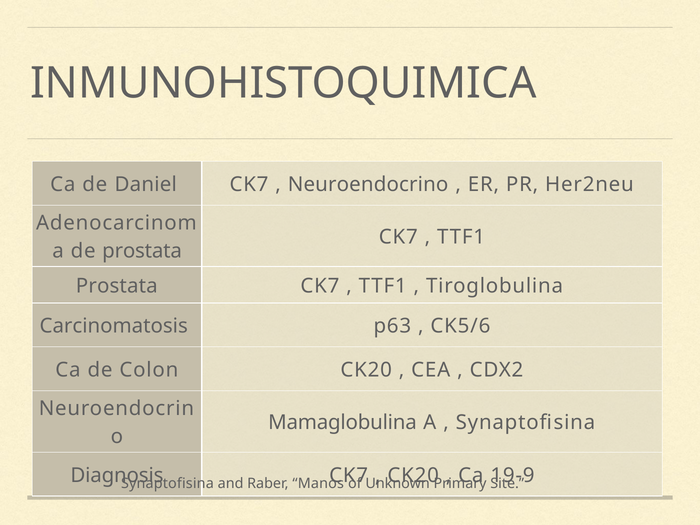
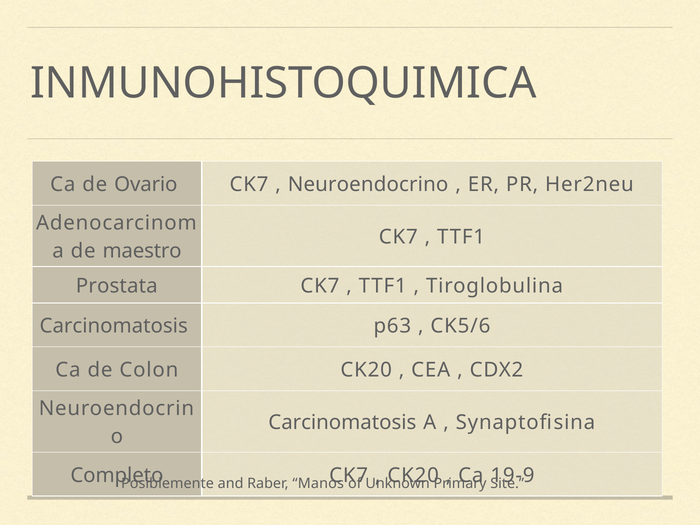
Daniel: Daniel -> Ovario (146, 184)
de prostata: prostata -> maestro (142, 251)
Mamaglobulina: Mamaglobulina -> Carcinomatosis (342, 423)
Diagnosis: Diagnosis -> Completo (117, 475)
Synaptofisina: Synaptofisina -> Posiblemente (168, 483)
